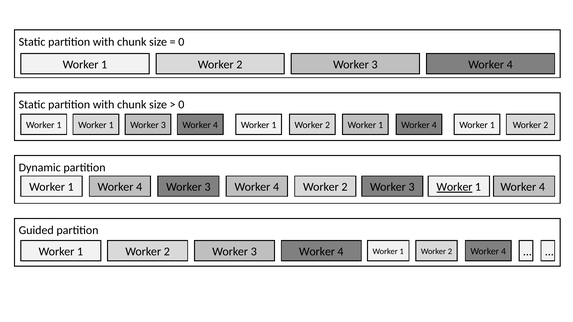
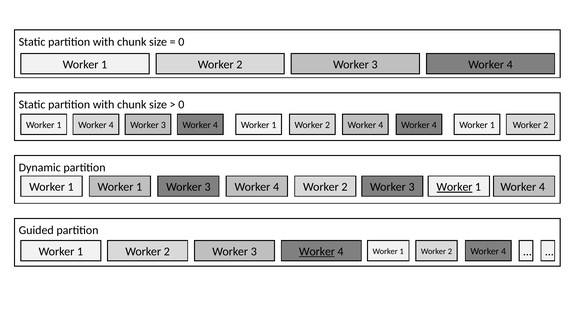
1: 1 -> 4 (111, 125)
1: 1 -> 4 (381, 125)
4: 4 -> 1 (139, 187)
Worker underline: none -> present (317, 252)
